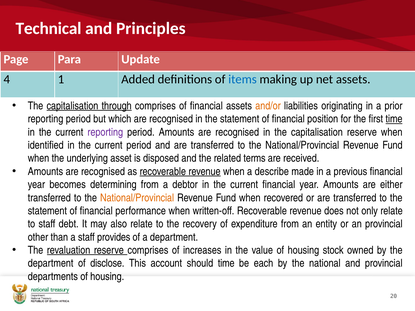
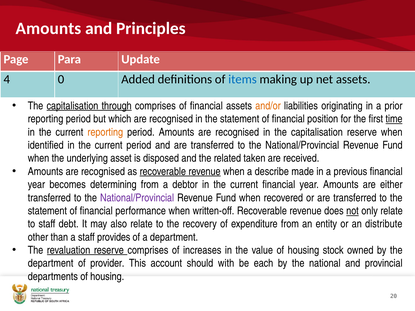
Technical: Technical -> Amounts (48, 29)
1: 1 -> 0 (61, 79)
reporting colour: purple -> orange (105, 132)
terms: terms -> taken (254, 158)
National/Provincial colour: orange -> purple (137, 198)
not underline: none -> present (353, 211)
an provincial: provincial -> distribute (384, 224)
disclose: disclose -> provider (107, 264)
should time: time -> with (226, 264)
